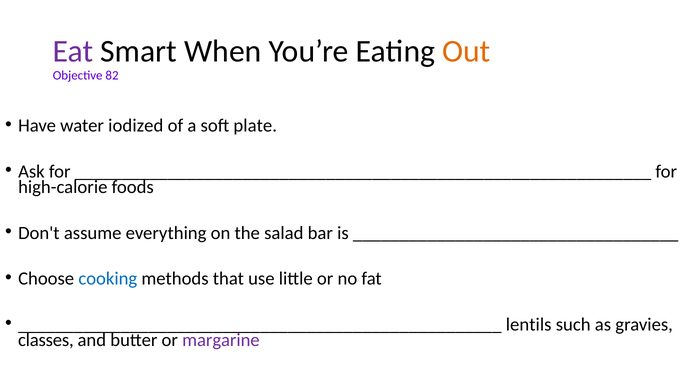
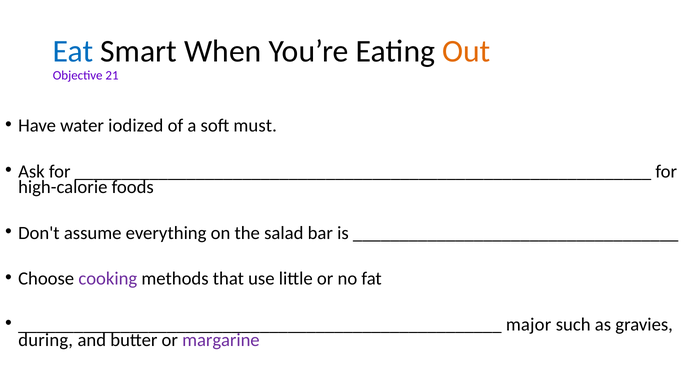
Eat colour: purple -> blue (73, 51)
82: 82 -> 21 (112, 75)
plate: plate -> must (255, 126)
cooking colour: blue -> purple (108, 279)
lentils: lentils -> major (529, 325)
classes: classes -> during (46, 340)
